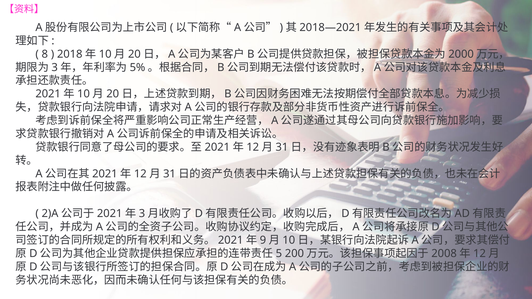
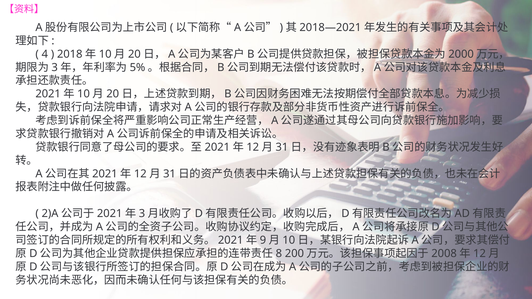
8: 8 -> 4 (45, 54)
5: 5 -> 8 (279, 254)
